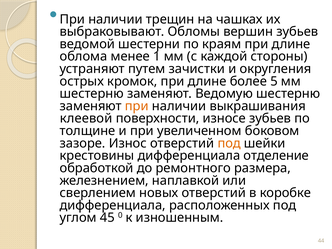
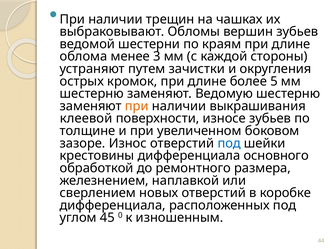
1: 1 -> 3 (157, 56)
под colour: orange -> blue (229, 143)
отделение: отделение -> основного (276, 156)
